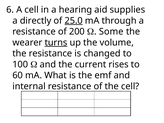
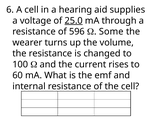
directly: directly -> voltage (36, 21)
200: 200 -> 596 (77, 32)
turns underline: present -> none (56, 43)
